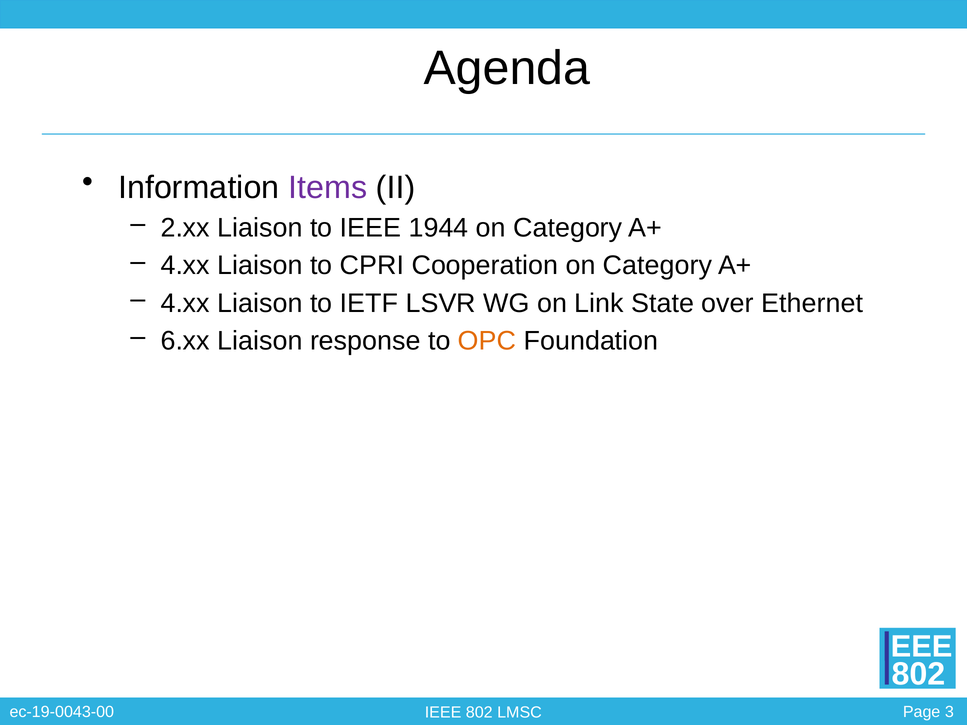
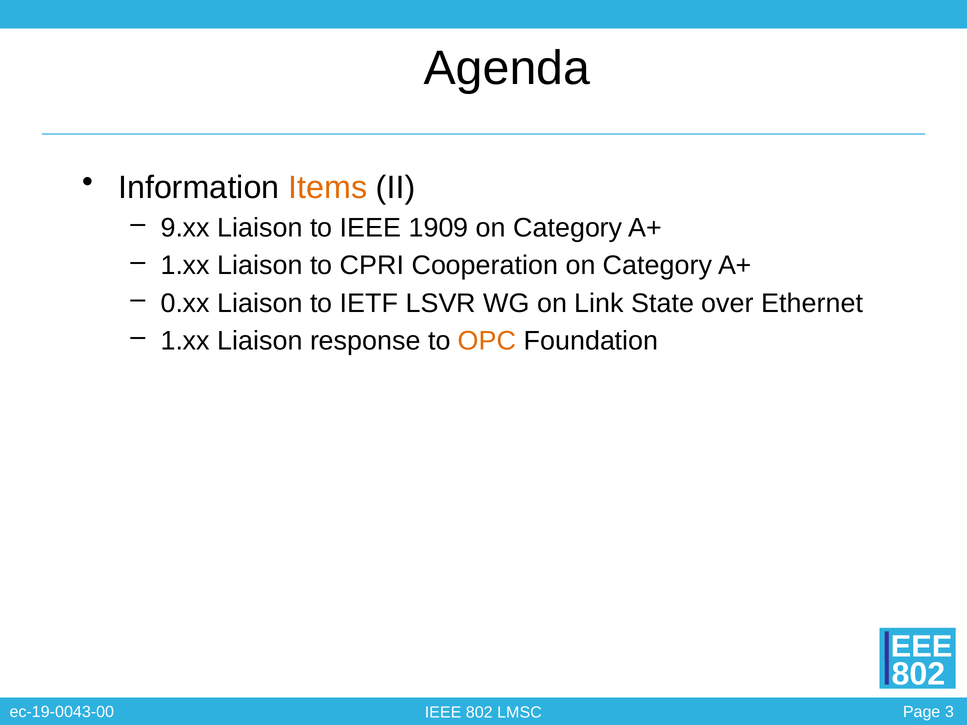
Items colour: purple -> orange (328, 188)
2.xx: 2.xx -> 9.xx (185, 228)
1944: 1944 -> 1909 (439, 228)
4.xx: 4.xx -> 1.xx (185, 266)
4.xx: 4.xx -> 0.xx (185, 303)
6.xx: 6.xx -> 1.xx (185, 341)
